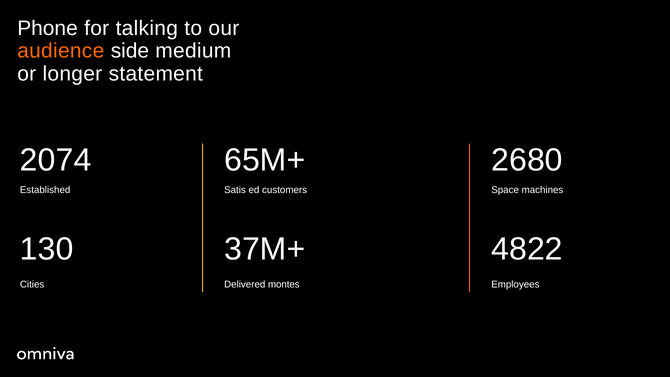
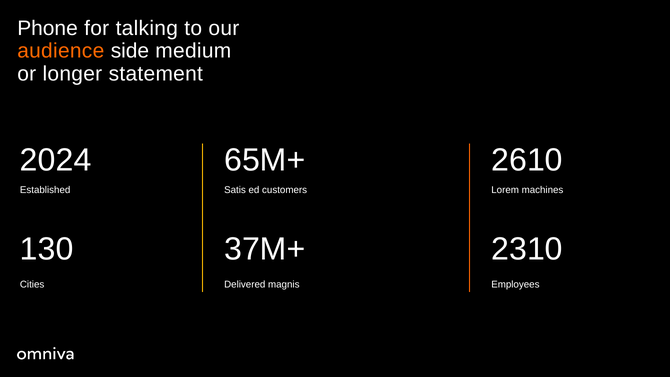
2074: 2074 -> 2024 (56, 160)
2680: 2680 -> 2610 (527, 160)
Space: Space -> Lorem (505, 190)
4822: 4822 -> 2310 (527, 249)
montes: montes -> magnis (284, 285)
